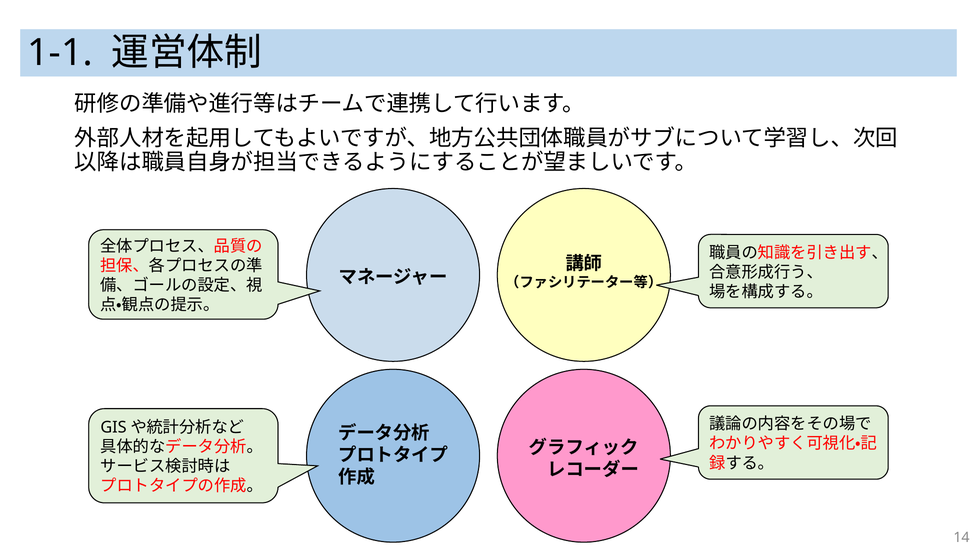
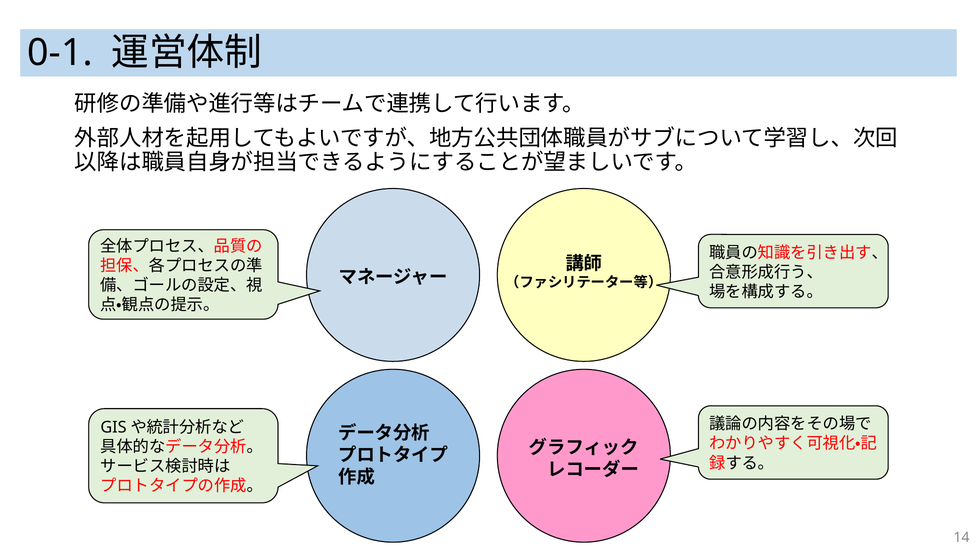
1-1: 1-1 -> 0-1 (60, 53)
